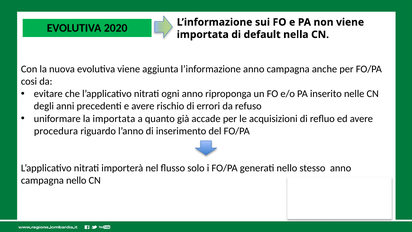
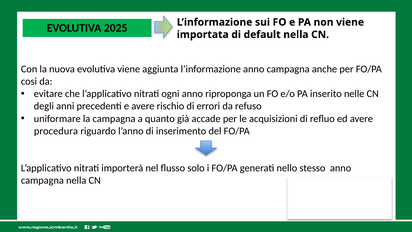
2020: 2020 -> 2025 (116, 28)
la importata: importata -> campagna (114, 118)
campagna nello: nello -> nella (76, 180)
